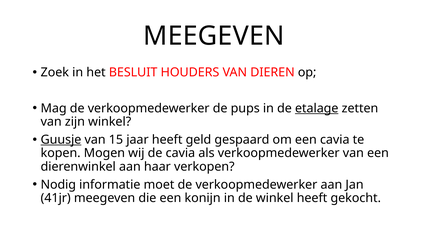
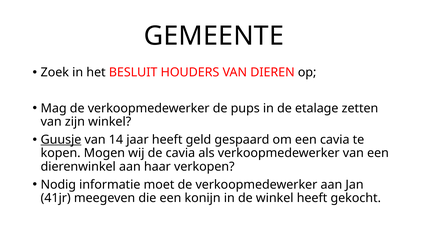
MEEGEVEN: MEEGEVEN -> GEMEENTE (214, 36)
etalage underline: present -> none (317, 108)
15: 15 -> 14 (116, 140)
